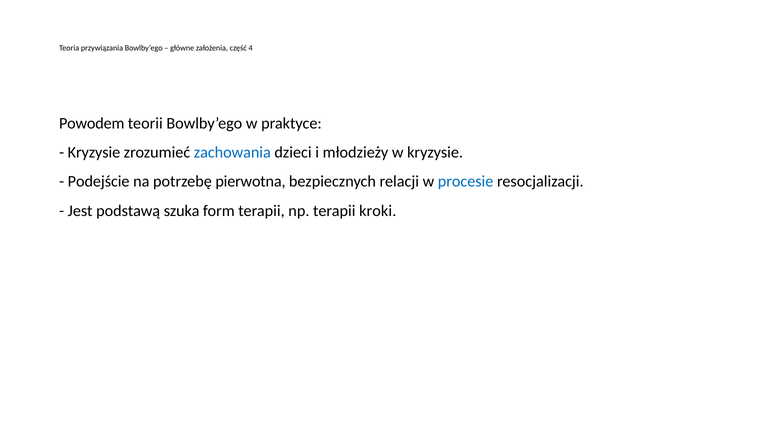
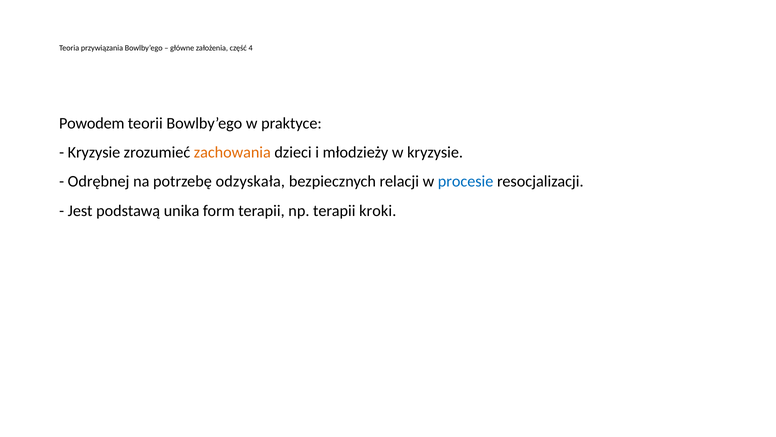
zachowania colour: blue -> orange (232, 152)
Podejście: Podejście -> Odrębnej (99, 181)
pierwotna: pierwotna -> odzyskała (250, 181)
szuka: szuka -> unika (182, 210)
